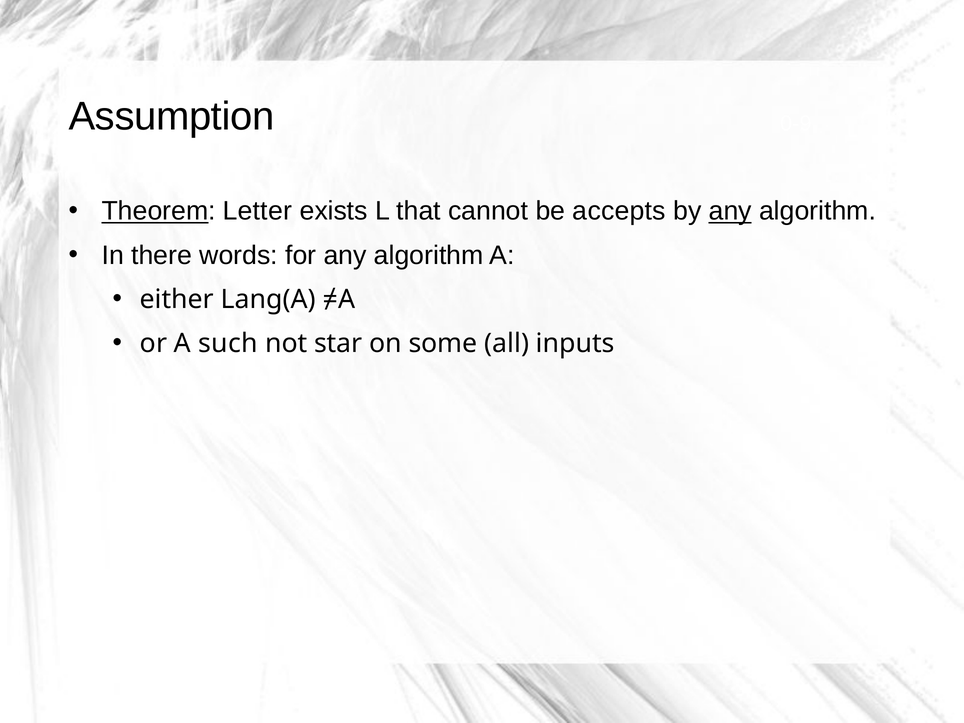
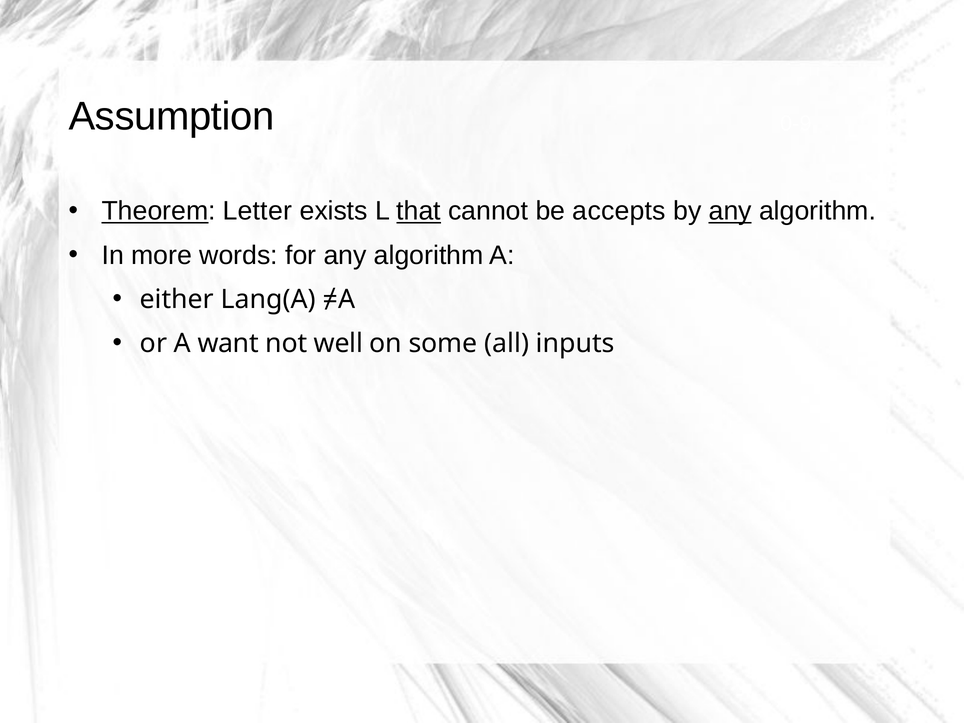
that underline: none -> present (419, 211)
there: there -> more (162, 255)
such: such -> want (228, 344)
star: star -> well (338, 344)
